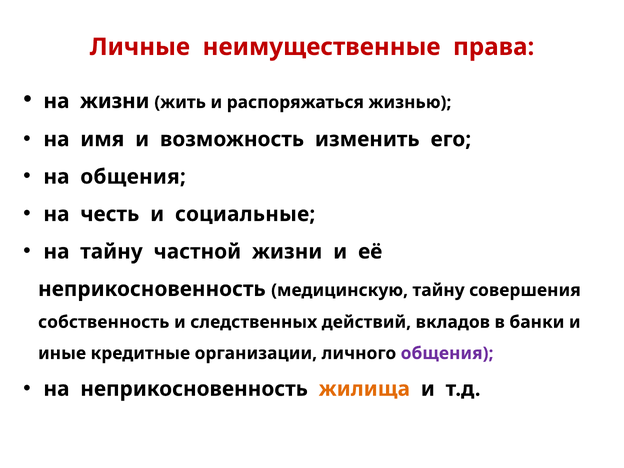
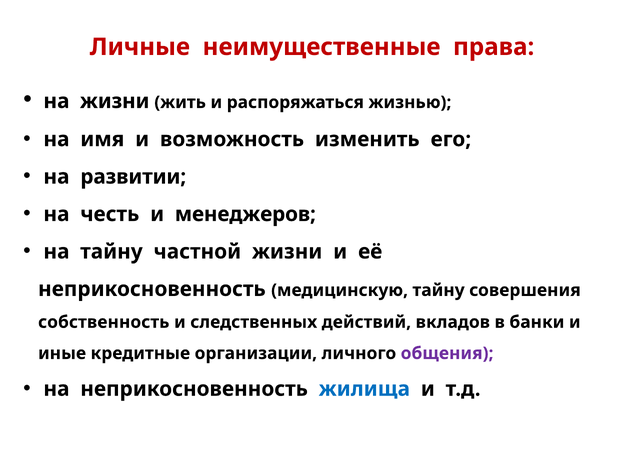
на общения: общения -> развитии (133, 177)
социальные: социальные -> менеджеров (245, 214)
жилища colour: orange -> blue (364, 389)
